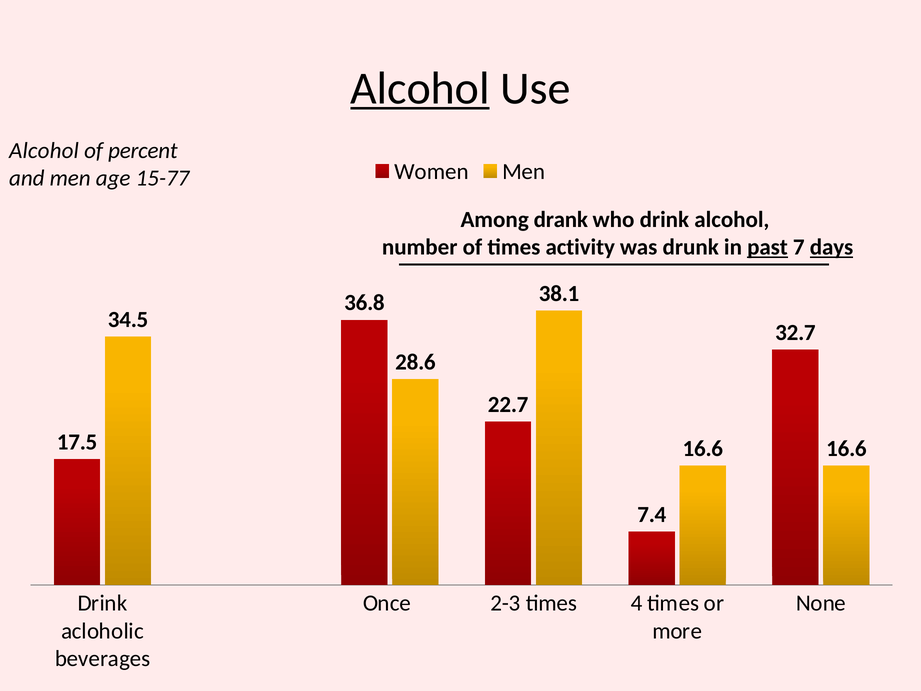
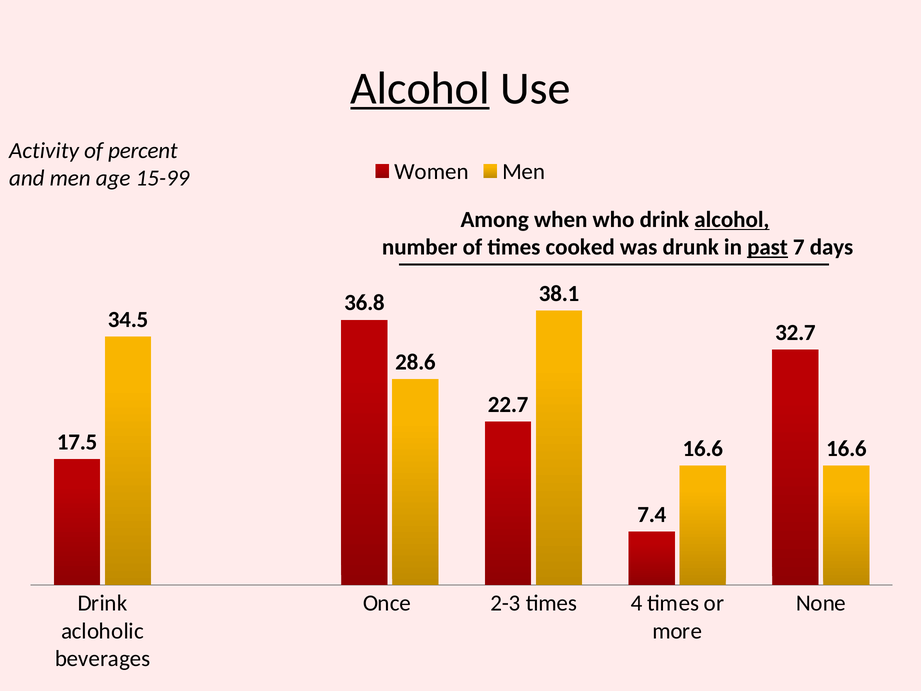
Alcohol: Alcohol -> Activity (44, 150)
15-77: 15-77 -> 15-99 (163, 178)
drank: drank -> when (561, 219)
alcohol underline: none -> present (732, 219)
activity: activity -> cooked (580, 247)
days underline: present -> none (832, 247)
